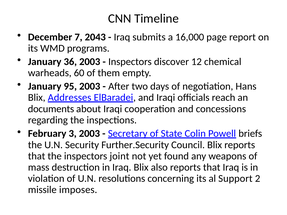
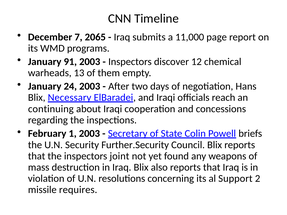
2043: 2043 -> 2065 (95, 37)
16,000: 16,000 -> 11,000 (190, 37)
36: 36 -> 91 (70, 62)
60: 60 -> 13 (79, 73)
95: 95 -> 24 (70, 86)
Addresses: Addresses -> Necessary (70, 98)
documents: documents -> continuing (51, 109)
3: 3 -> 1 (73, 134)
imposes: imposes -> requires (78, 190)
